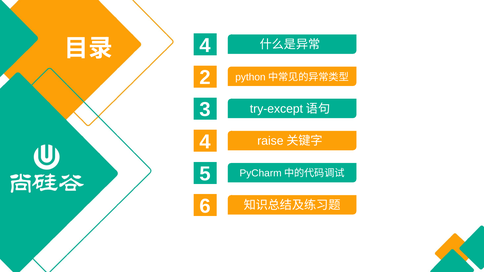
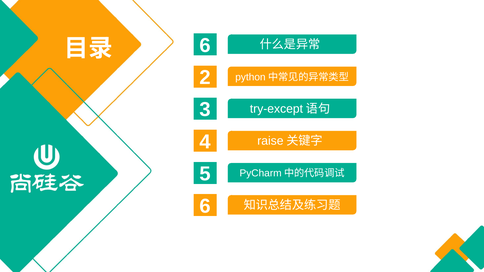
4: 4 -> 6 (205, 45)
